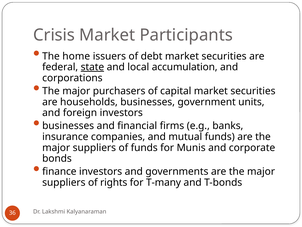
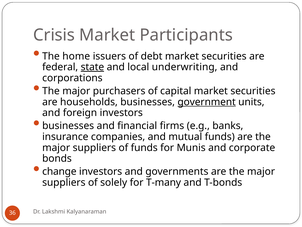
accumulation: accumulation -> underwriting (185, 67)
government underline: none -> present (207, 102)
finance: finance -> change (59, 171)
rights: rights -> solely (114, 182)
